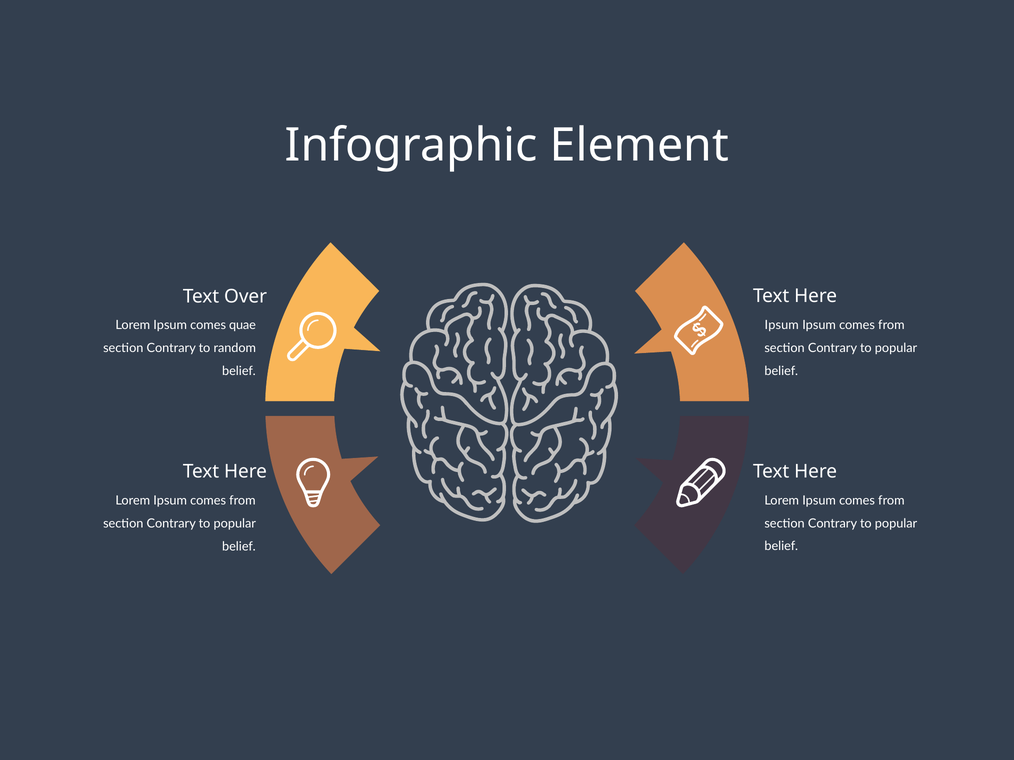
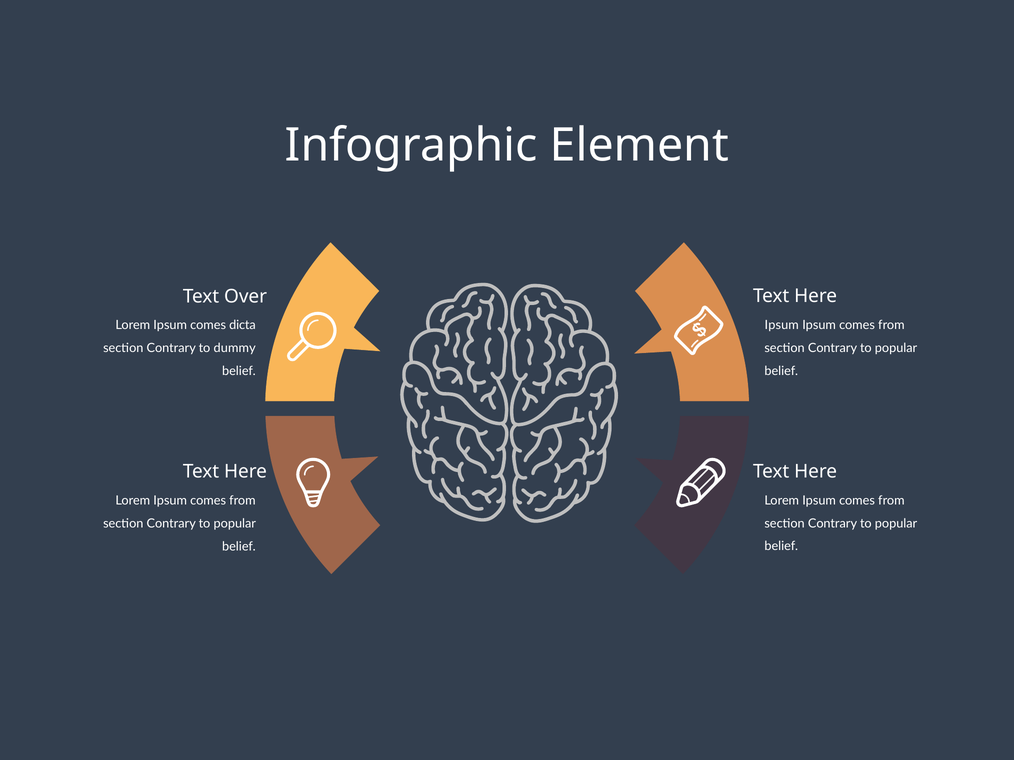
quae: quae -> dicta (242, 326)
random: random -> dummy (235, 348)
